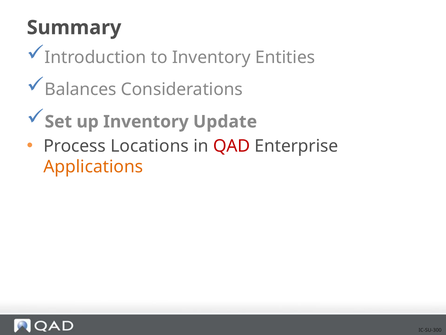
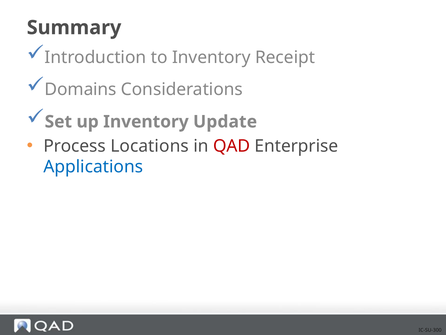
Entities: Entities -> Receipt (285, 57)
Balances: Balances -> Domains (81, 89)
Applications colour: orange -> blue (93, 167)
